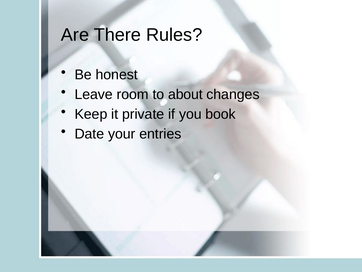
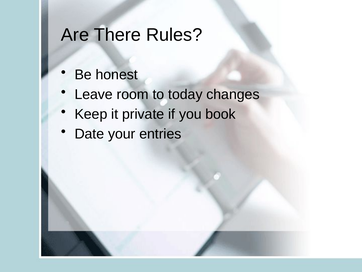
about: about -> today (185, 94)
